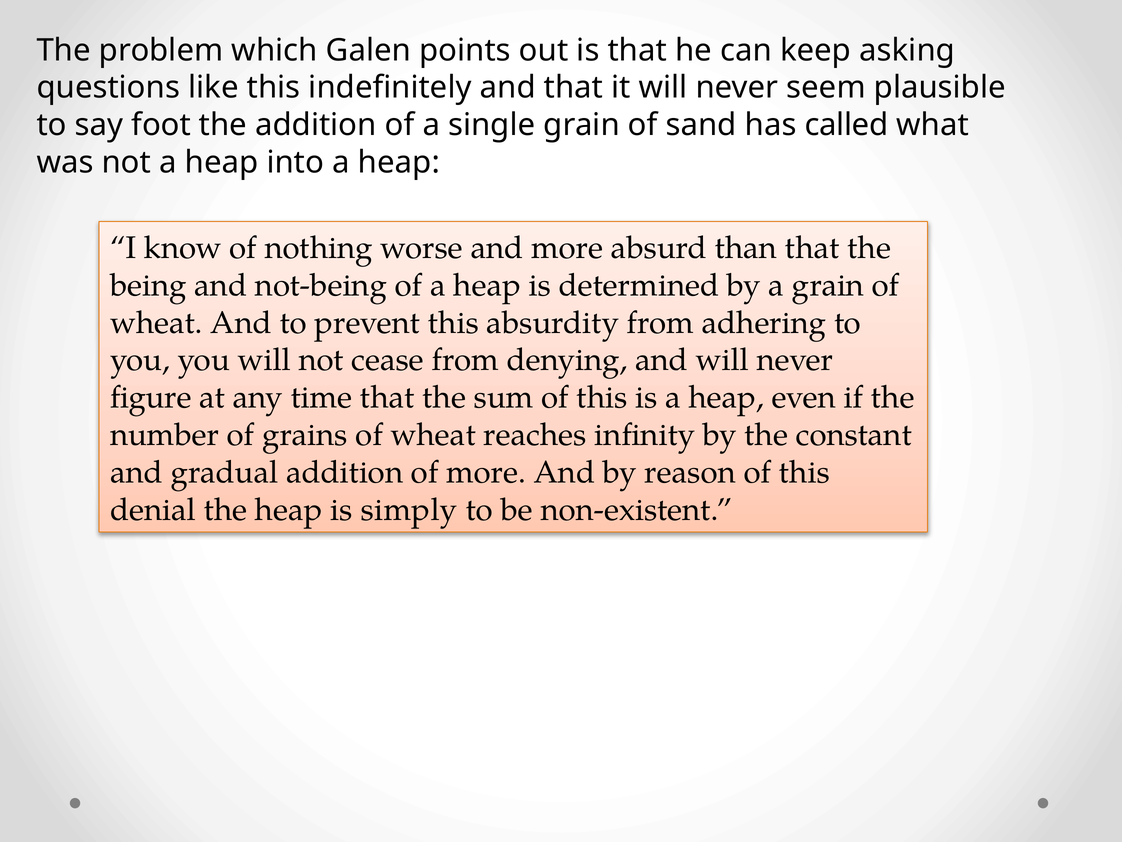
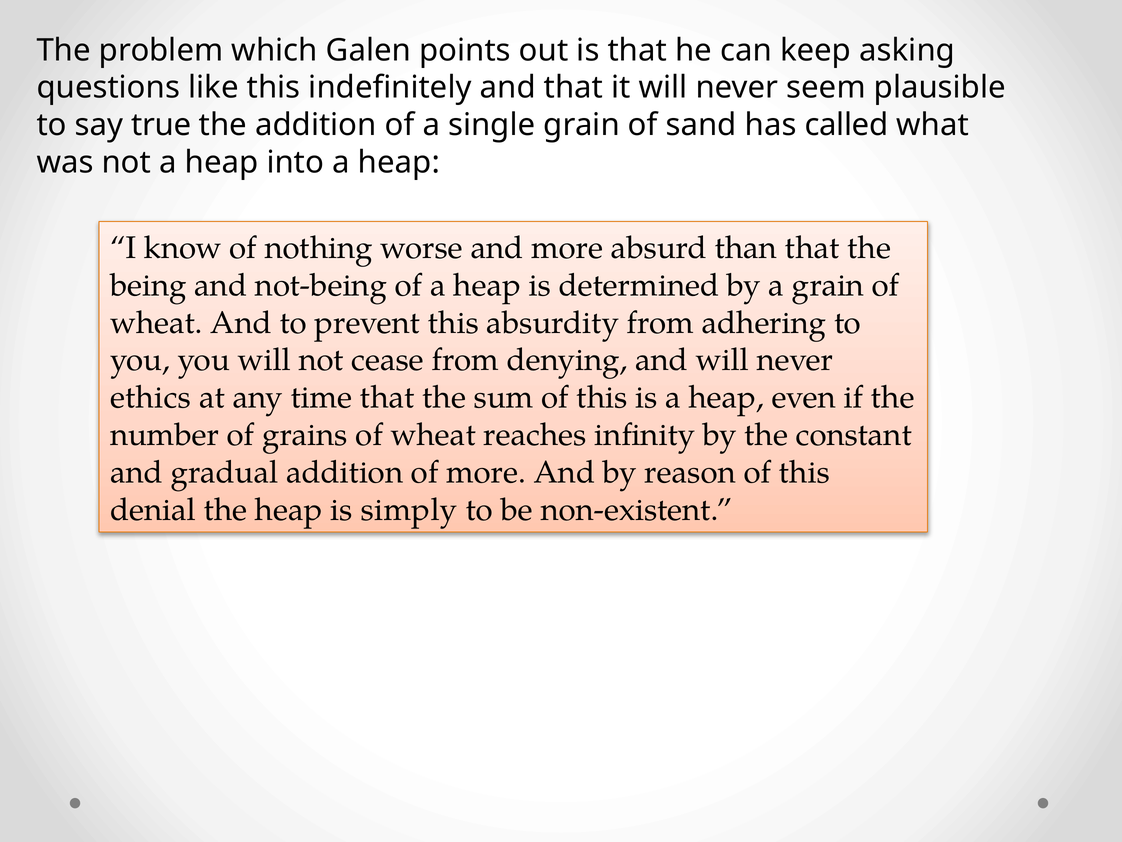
foot: foot -> true (161, 125)
figure: figure -> ethics (150, 397)
